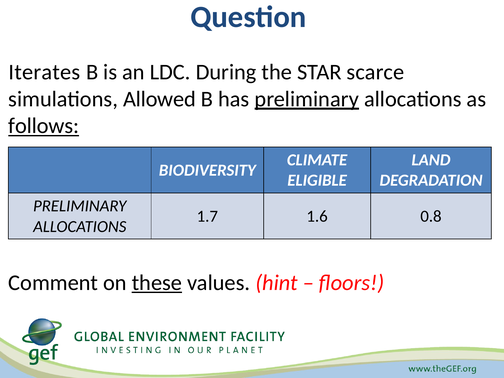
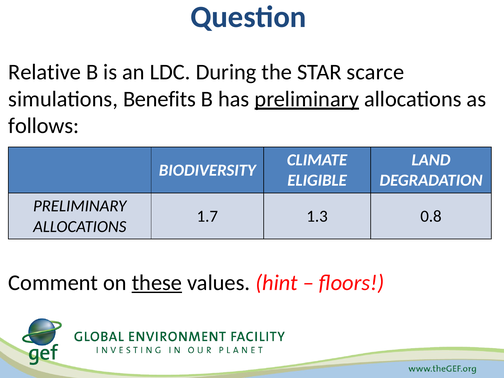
Iterates: Iterates -> Relative (45, 72)
Allowed: Allowed -> Benefits (159, 99)
follows underline: present -> none (44, 126)
1.6: 1.6 -> 1.3 (317, 216)
